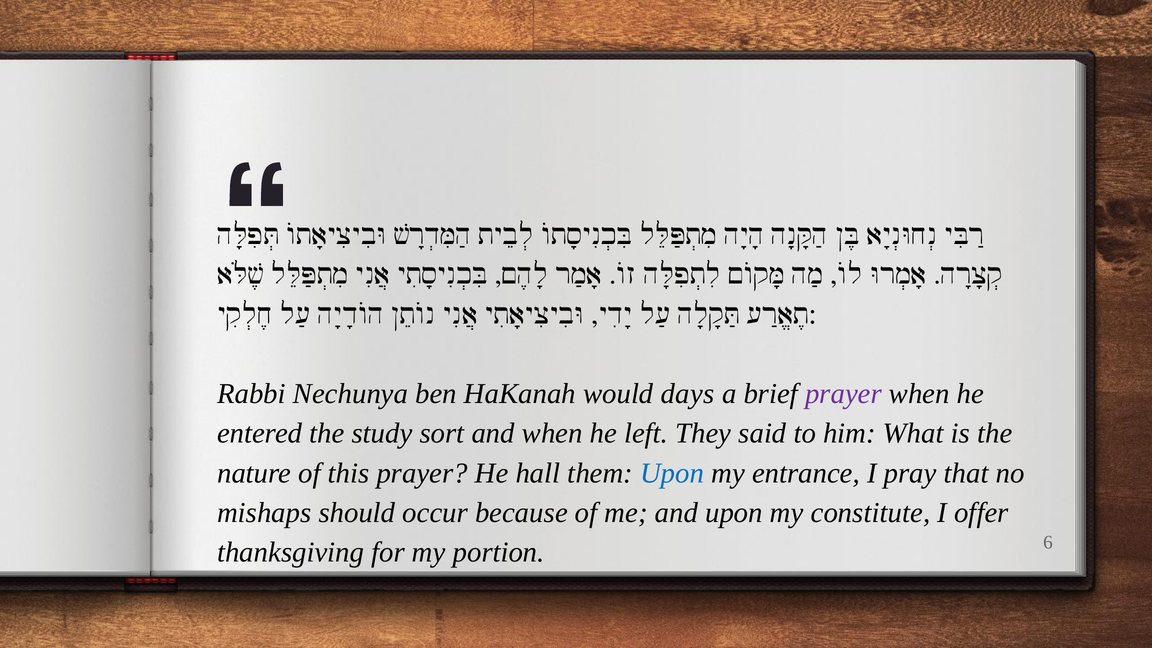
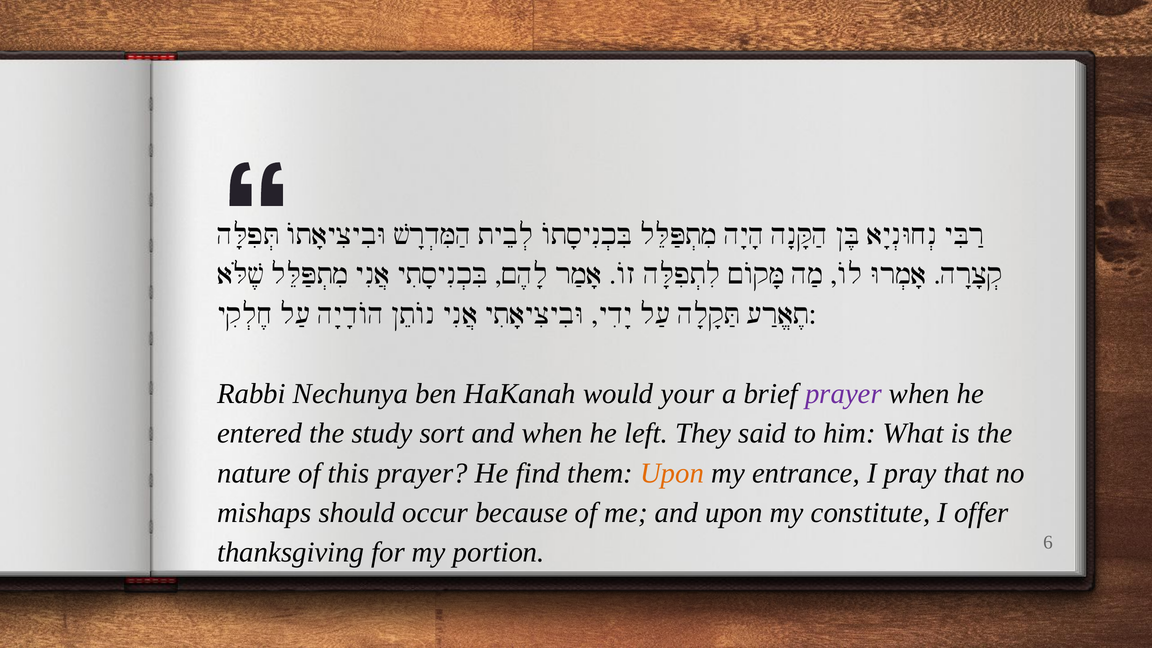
days: days -> your (688, 394)
hall: hall -> find (538, 473)
Upon colour: blue -> orange (672, 473)
